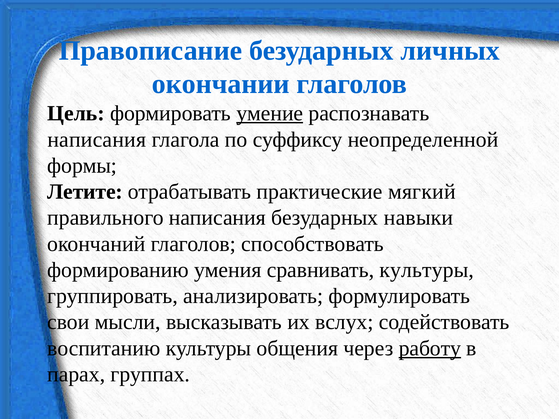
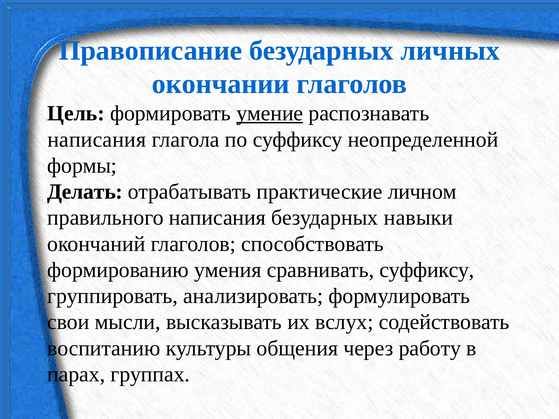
Летите: Летите -> Делать (85, 192)
мягкий: мягкий -> личном (422, 192)
сравнивать культуры: культуры -> суффиксу (427, 270)
работу underline: present -> none (430, 348)
